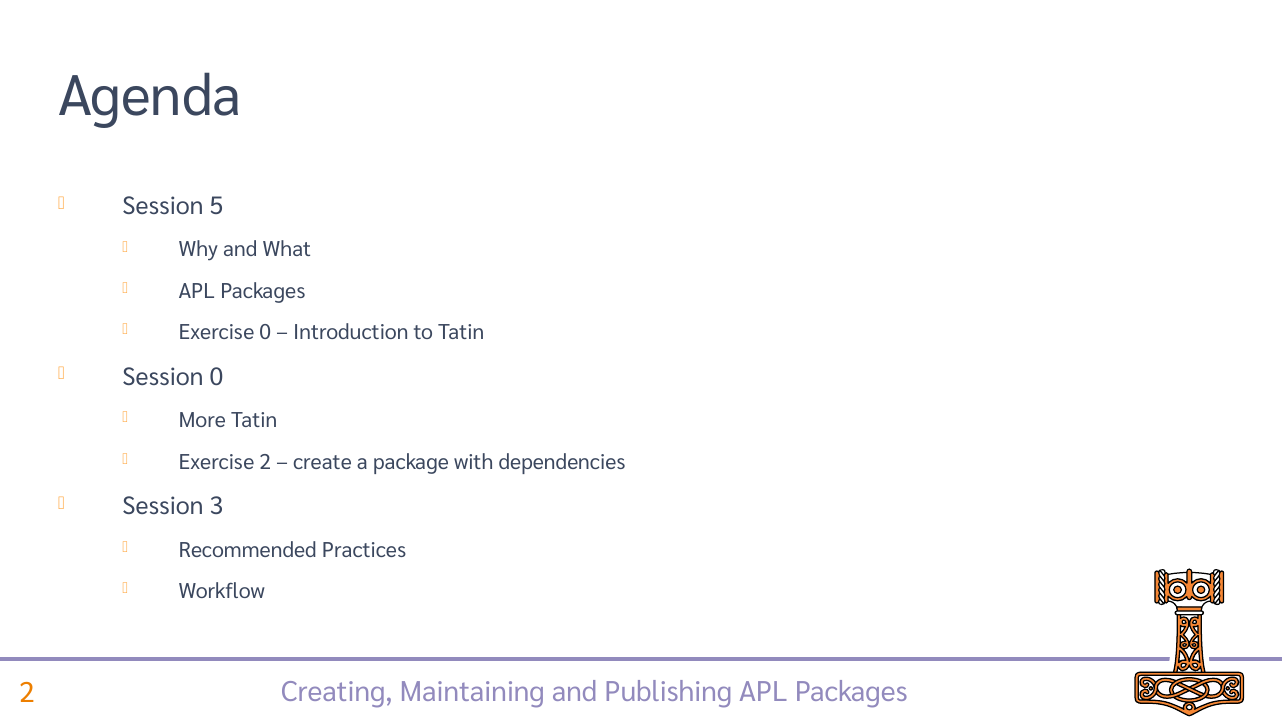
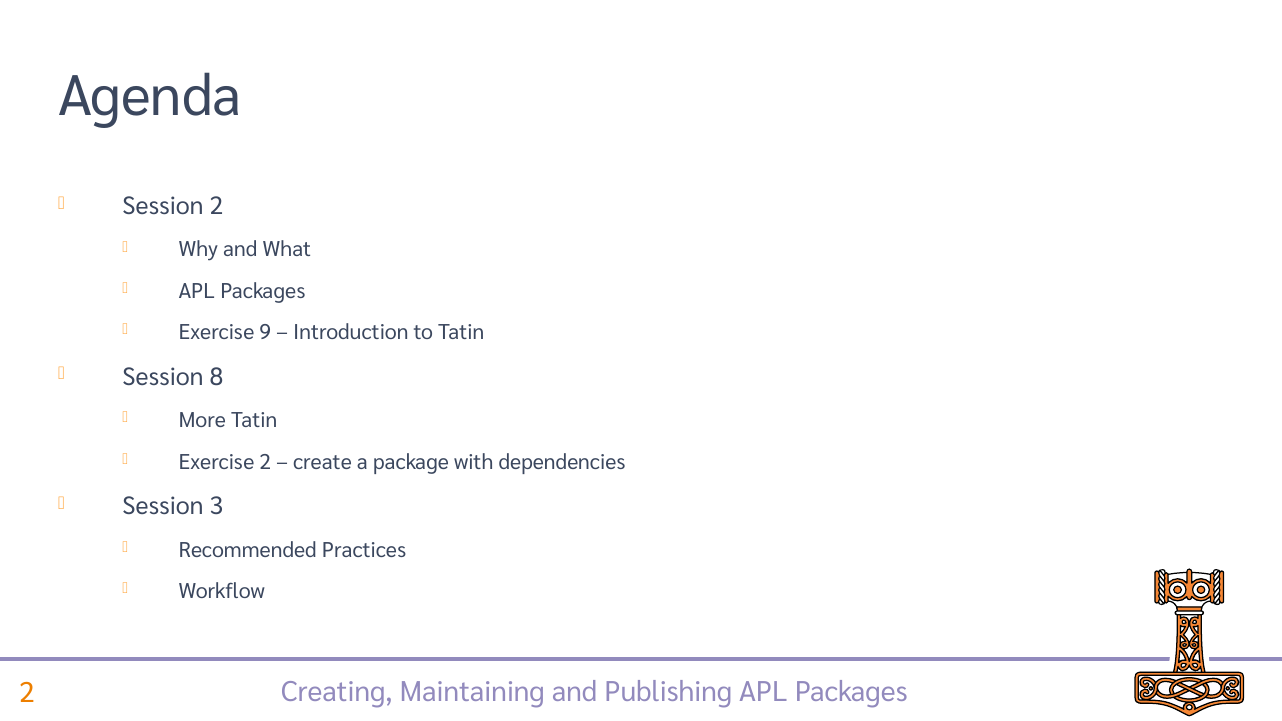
Session 5: 5 -> 2 (216, 206)
Exercise 0: 0 -> 9 (265, 333)
Session 0: 0 -> 8 (216, 377)
